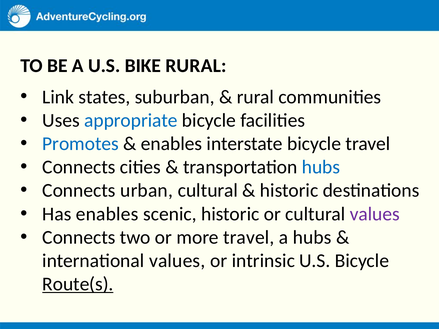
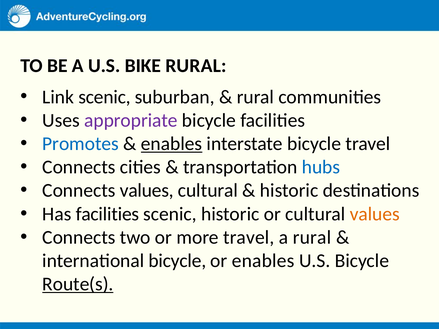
Link states: states -> scenic (104, 97)
appropriate colour: blue -> purple (131, 120)
enables underline: none -> present (172, 144)
Connects urban: urban -> values (147, 191)
Has enables: enables -> facilities (107, 214)
values colour: purple -> orange (375, 214)
a hubs: hubs -> rural (312, 237)
international values: values -> bicycle (177, 261)
or intrinsic: intrinsic -> enables (263, 261)
